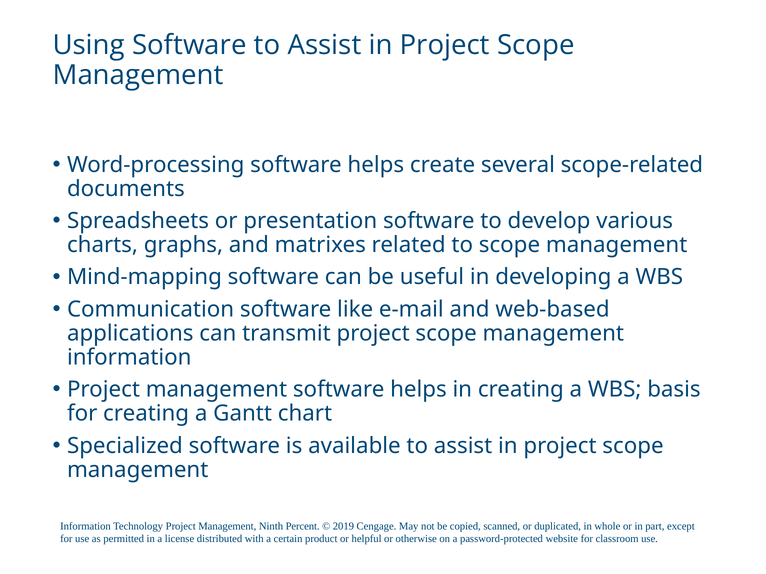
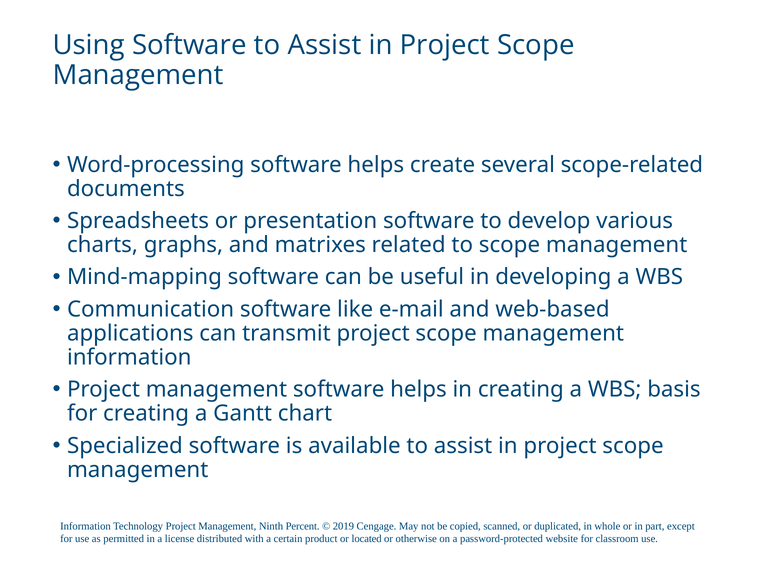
helpful: helpful -> located (367, 539)
